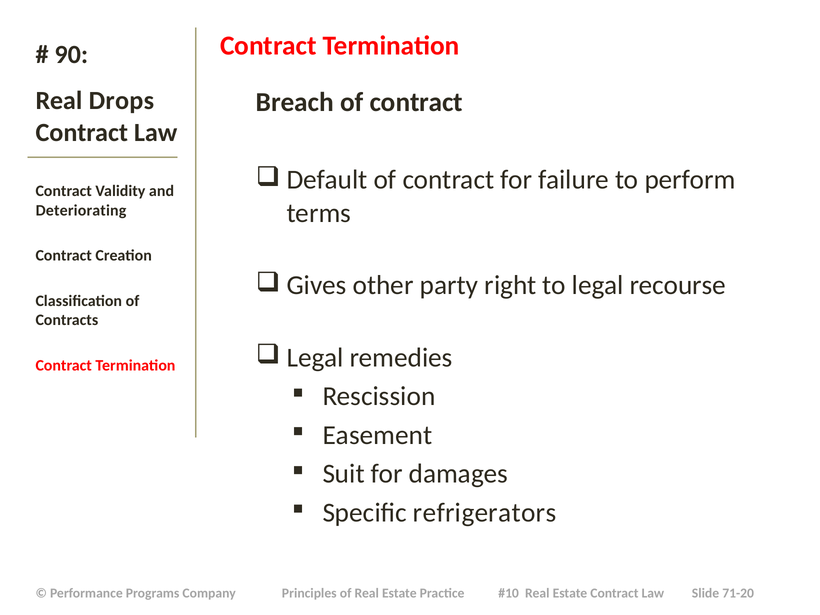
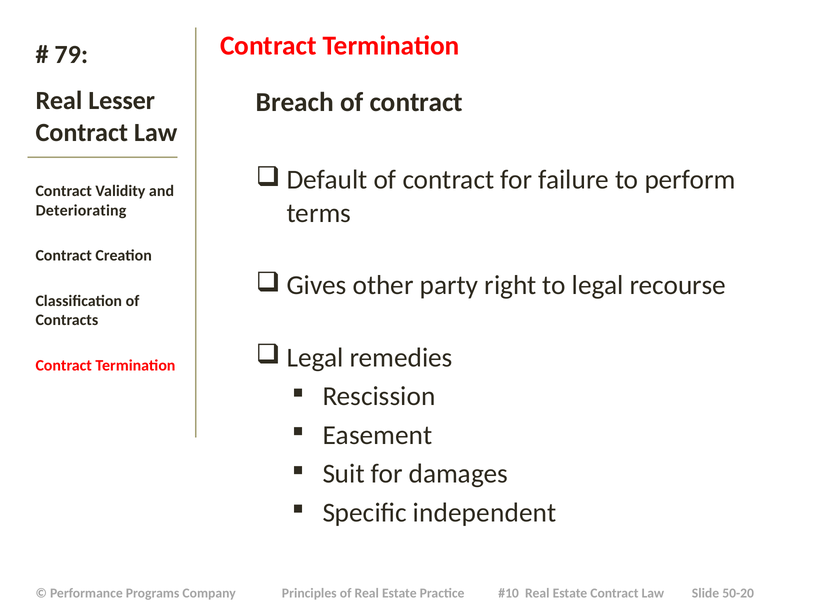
90: 90 -> 79 (71, 55)
Drops: Drops -> Lesser (122, 101)
refrigerators: refrigerators -> independent (485, 513)
71-20: 71-20 -> 50-20 (738, 593)
